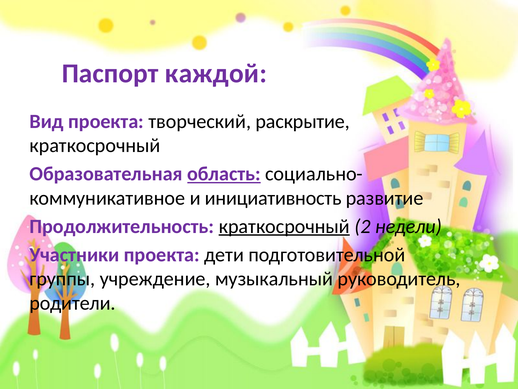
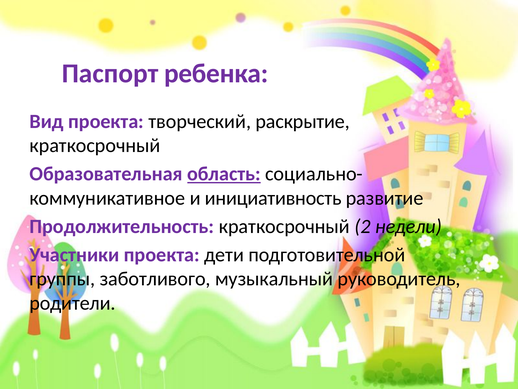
каждой: каждой -> ребенка (216, 74)
краткосрочный underline: present -> none (284, 226)
учреждение: учреждение -> заботливого (155, 279)
